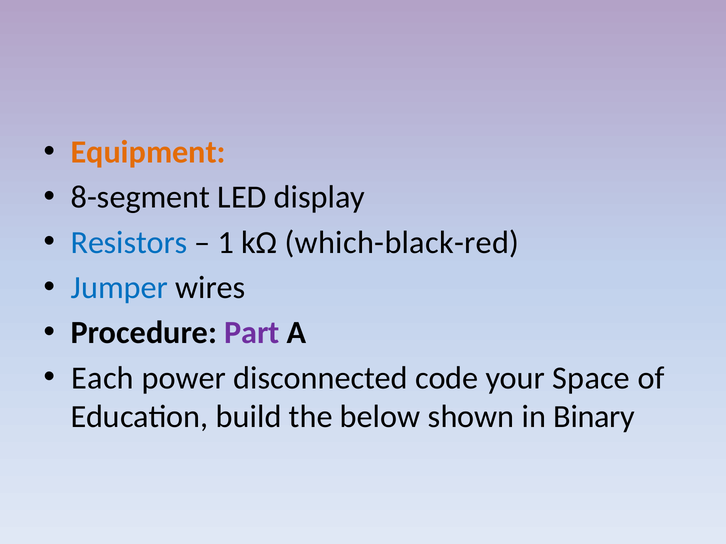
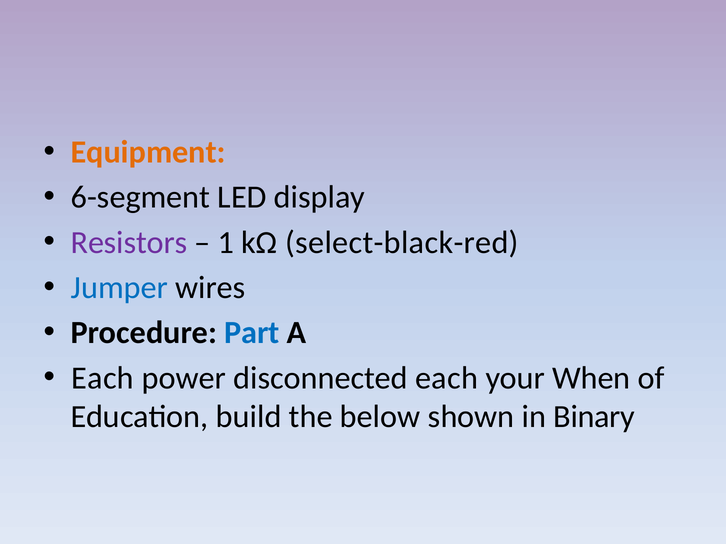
8-segment: 8-segment -> 6-segment (140, 197)
Resistors colour: blue -> purple (129, 243)
which-black-red: which-black-red -> select-black-red (402, 243)
Part colour: purple -> blue (252, 333)
disconnected code: code -> each (447, 378)
Space: Space -> When (591, 378)
